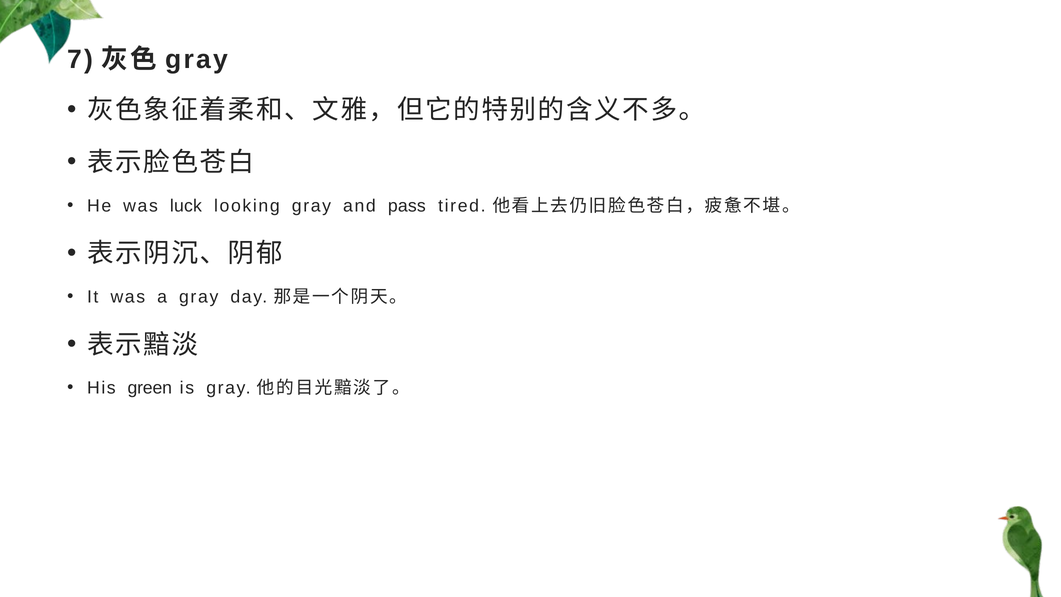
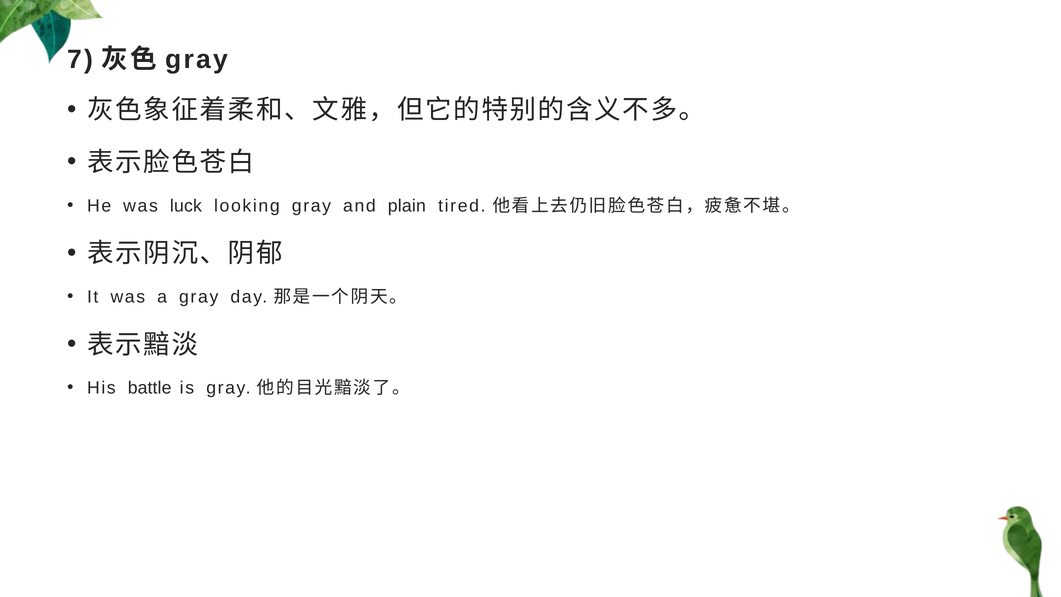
pass: pass -> plain (407, 206)
green: green -> battle (150, 388)
